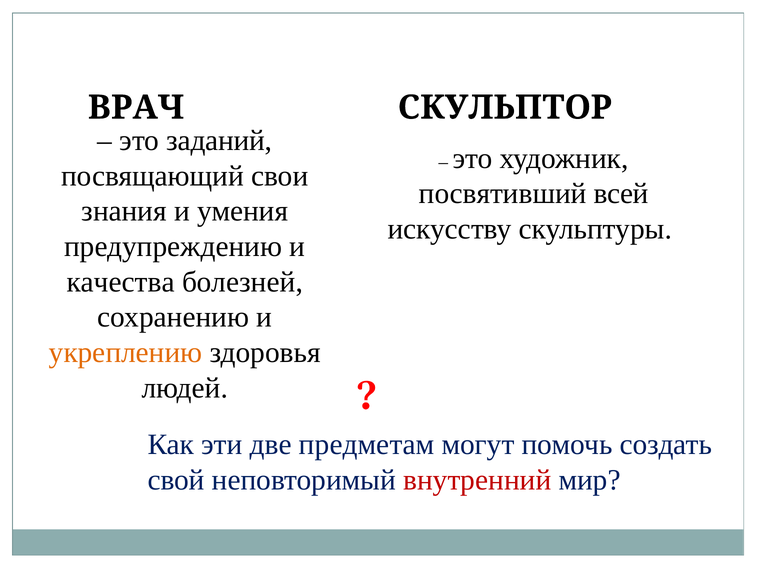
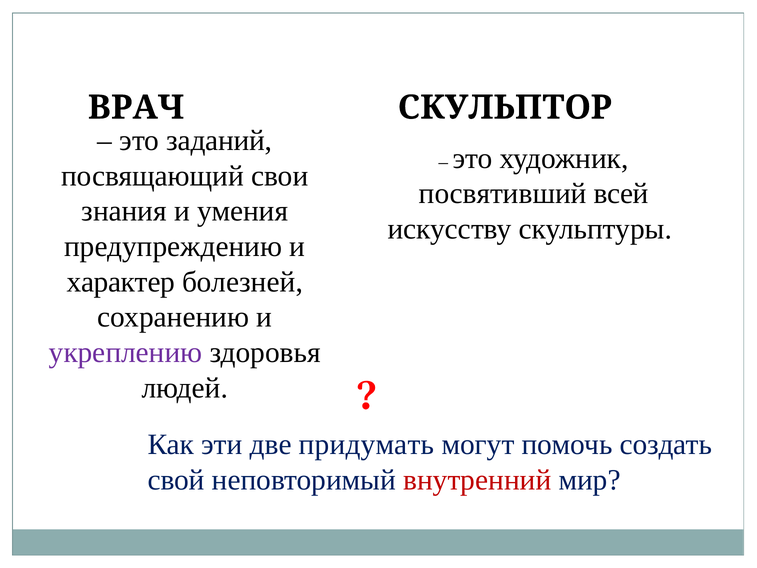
качества: качества -> характер (121, 282)
укреплению colour: orange -> purple (126, 352)
предметам: предметам -> придумать (367, 444)
